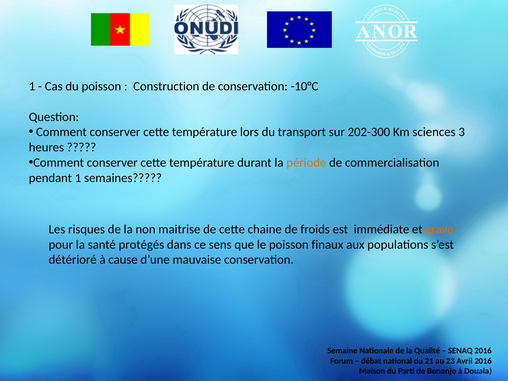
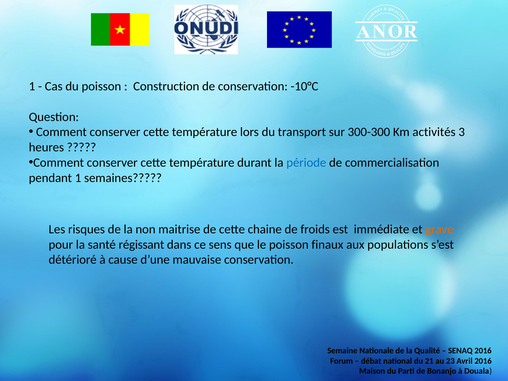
202-300: 202-300 -> 300-300 (369, 132)
sciences: sciences -> activités (434, 132)
période colour: orange -> blue (306, 163)
protégés: protégés -> régissant (141, 245)
